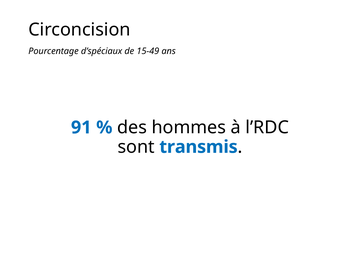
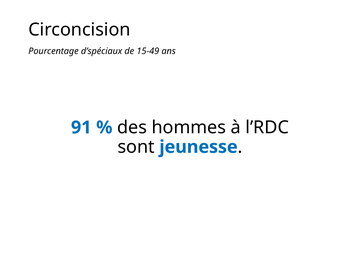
transmis: transmis -> jeunesse (198, 147)
